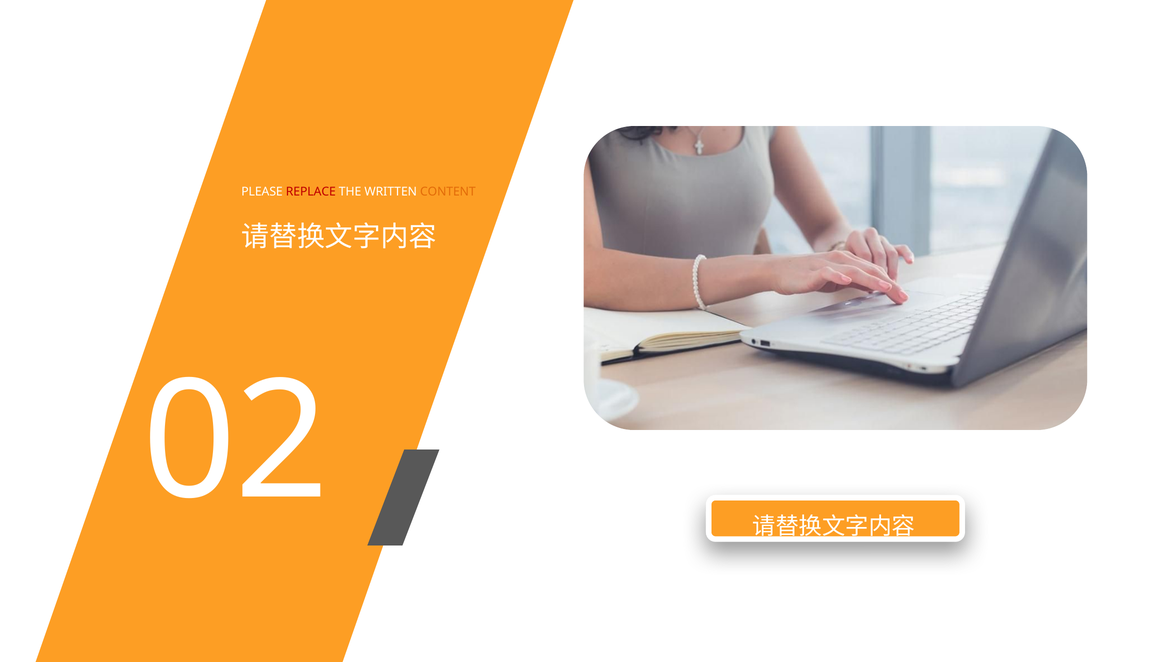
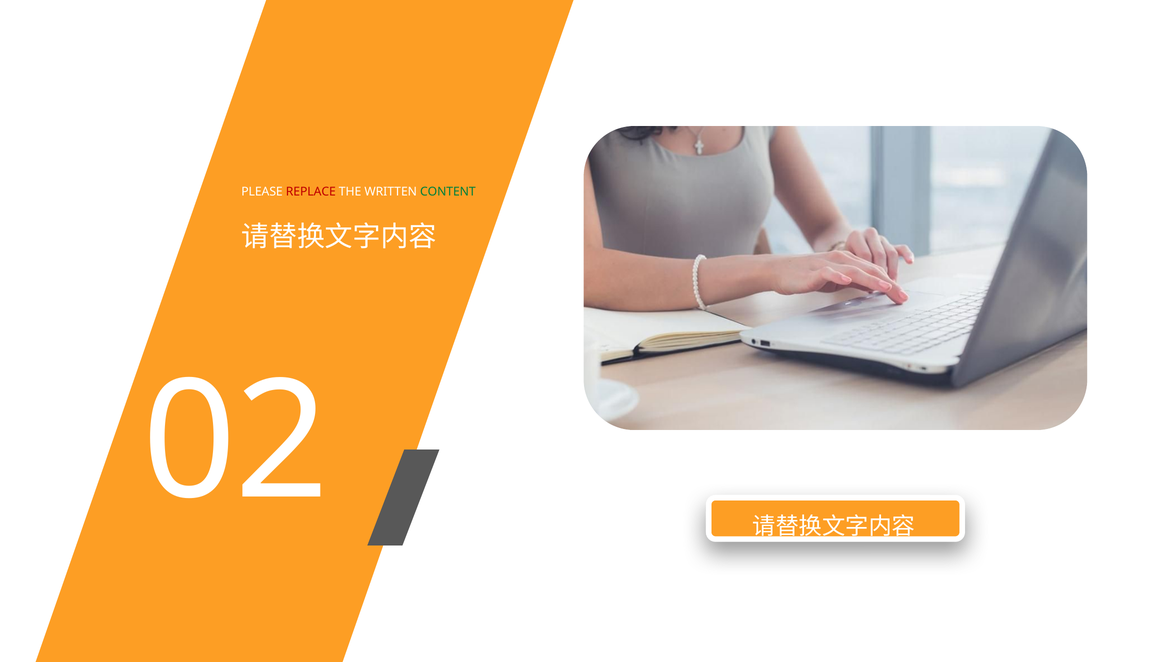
CONTENT colour: orange -> green (448, 192)
